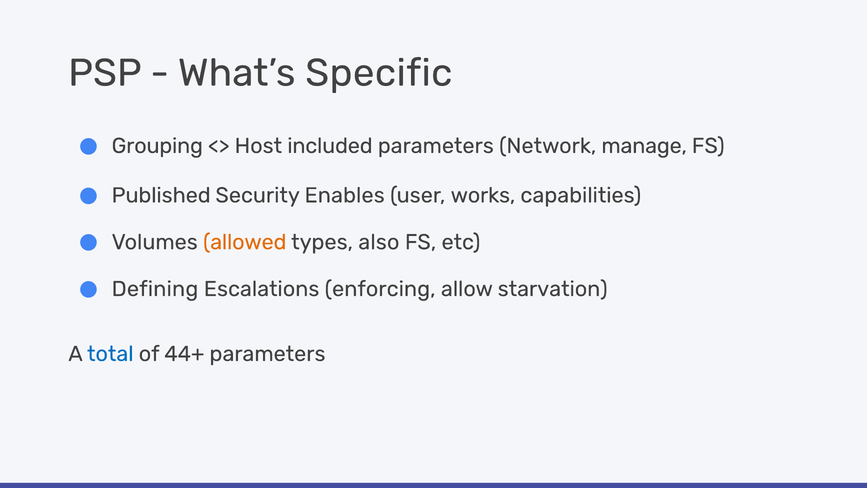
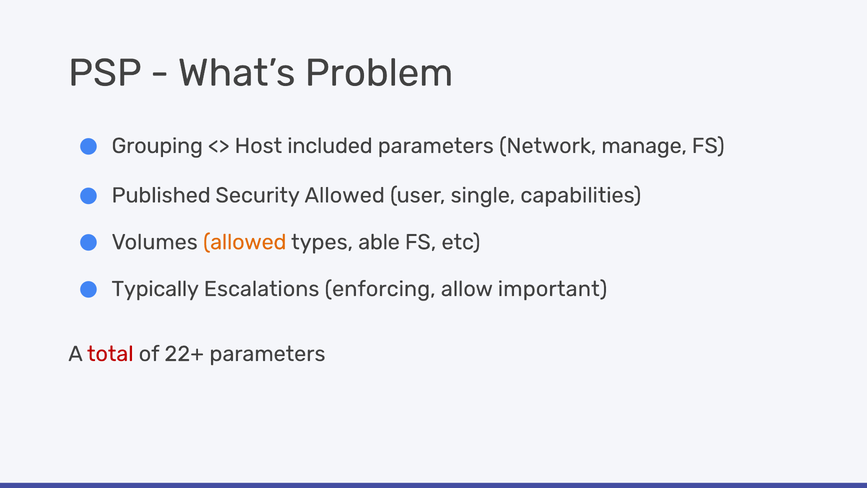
Specific: Specific -> Problem (379, 73)
Security Enables: Enables -> Allowed (345, 195)
works: works -> single (483, 195)
also: also -> able (379, 242)
Defining: Defining -> Typically (155, 289)
starvation: starvation -> important (552, 289)
total colour: blue -> red (110, 354)
44+: 44+ -> 22+ (184, 354)
